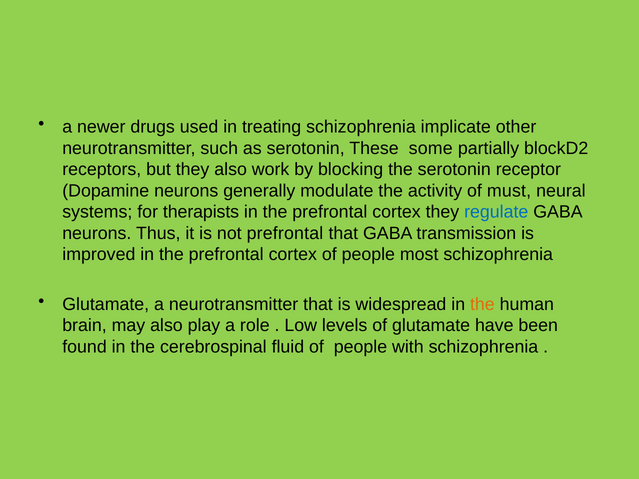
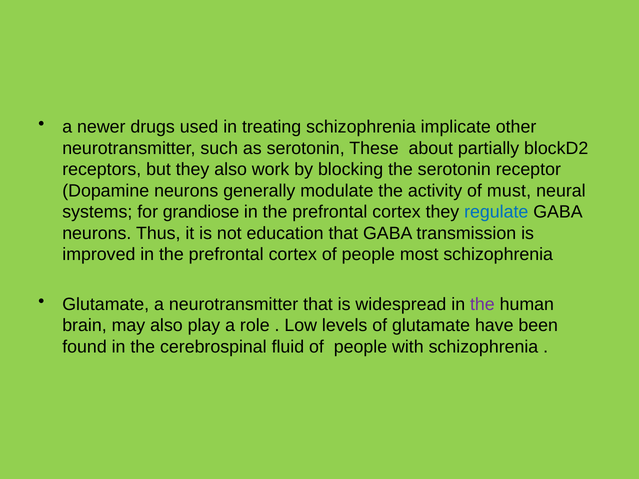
some: some -> about (431, 148)
therapists: therapists -> grandiose (201, 212)
not prefrontal: prefrontal -> education (285, 233)
the colour: orange -> purple (482, 304)
